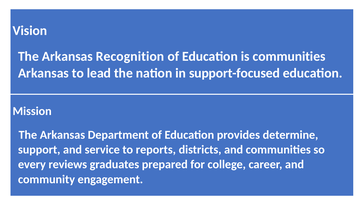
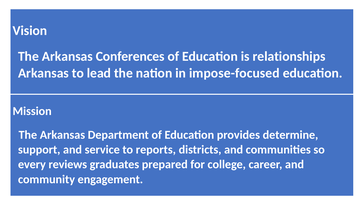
Recognition: Recognition -> Conferences (130, 56)
is communities: communities -> relationships (289, 56)
support-focused: support-focused -> impose-focused (234, 73)
